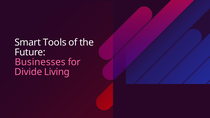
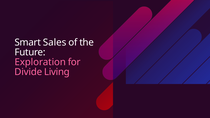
Tools: Tools -> Sales (55, 42)
Businesses: Businesses -> Exploration (40, 62)
